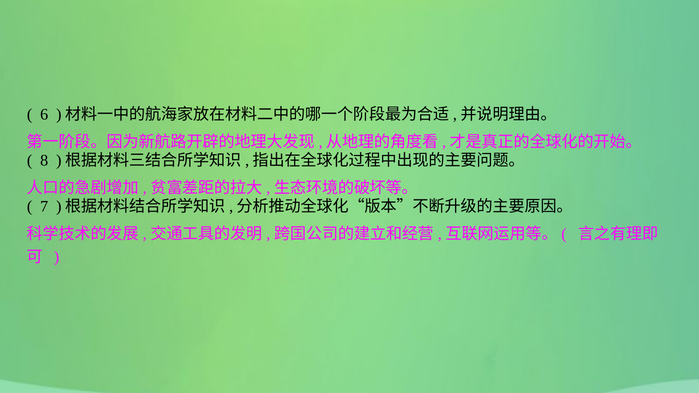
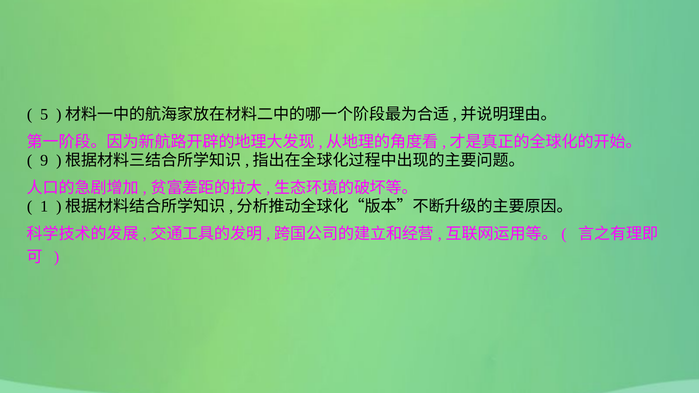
6: 6 -> 5 (44, 114)
8: 8 -> 9 (44, 160)
7: 7 -> 1 (44, 207)
